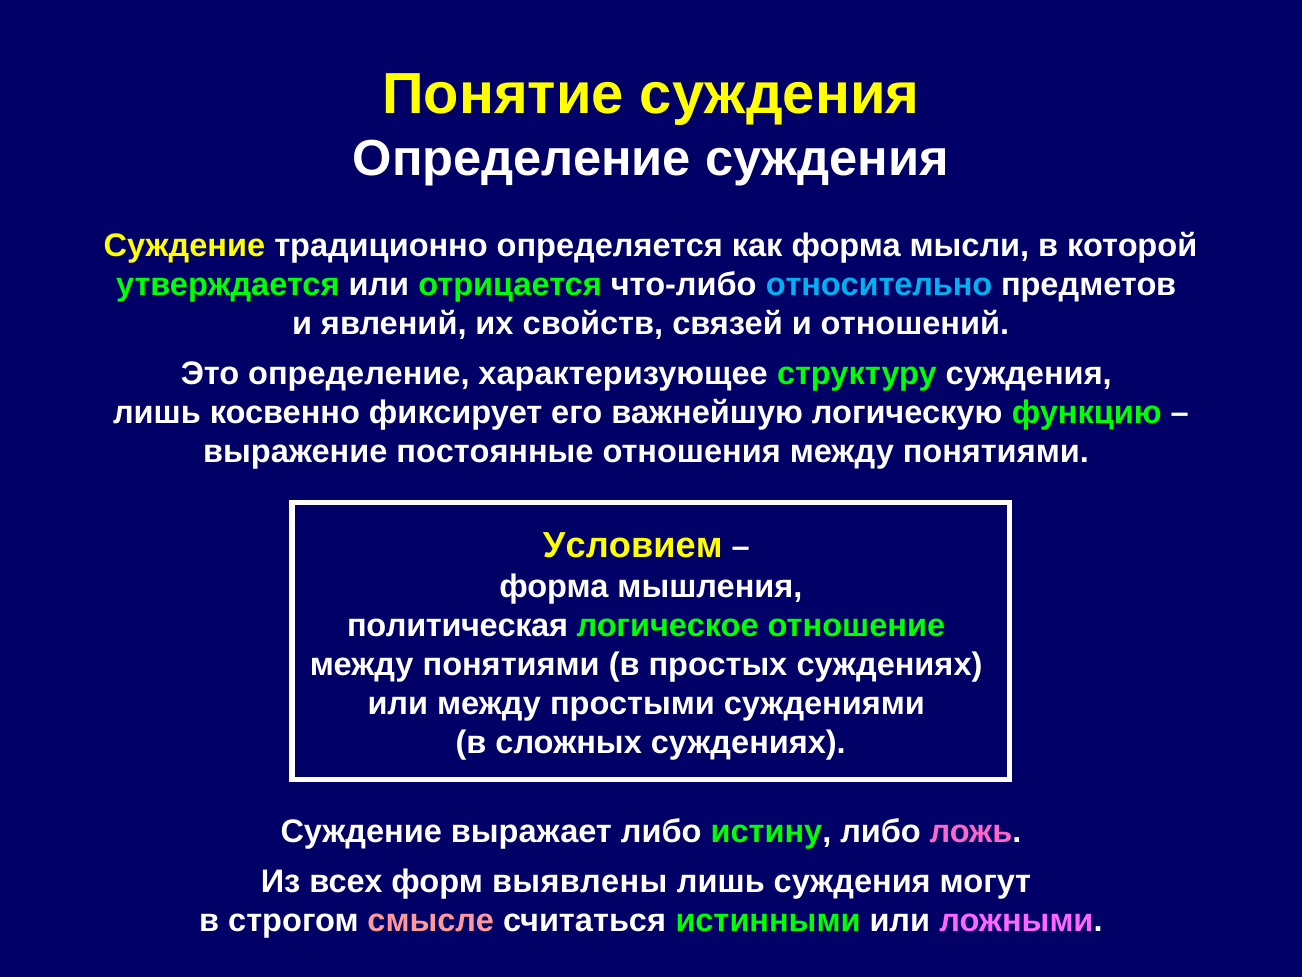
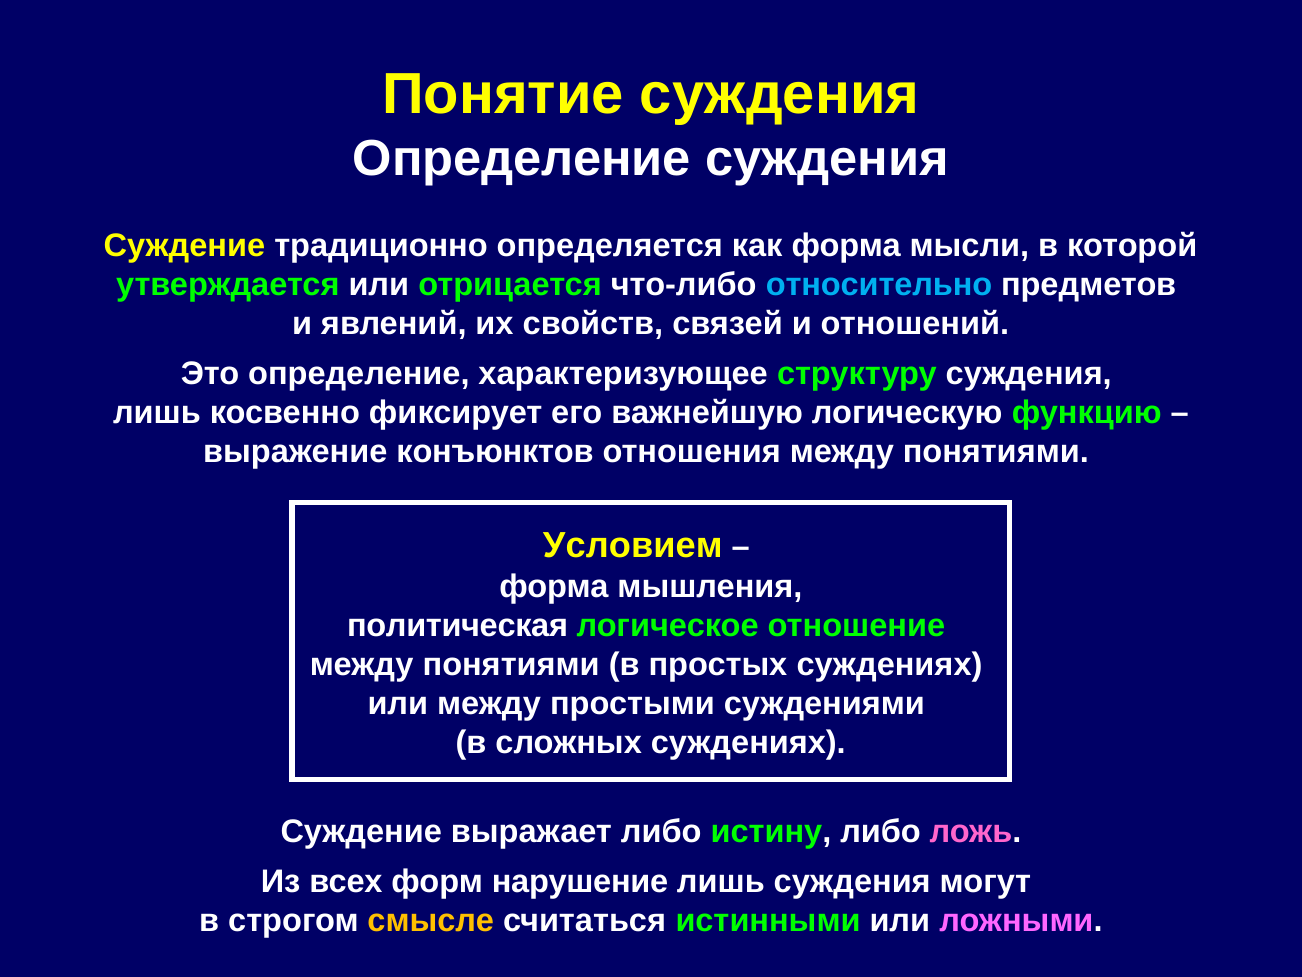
постоянные: постоянные -> конъюнктов (495, 451)
выявлены: выявлены -> нарушение (580, 882)
смысле colour: pink -> yellow (431, 921)
